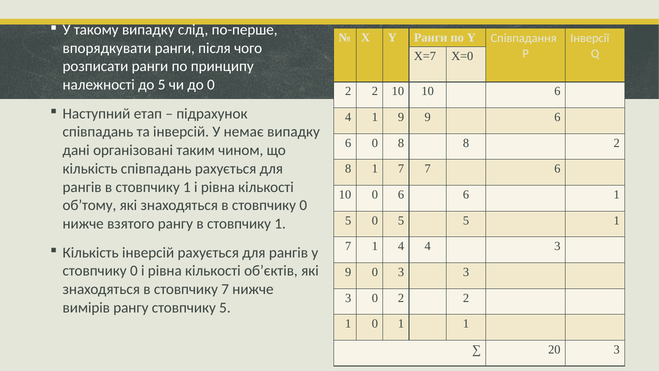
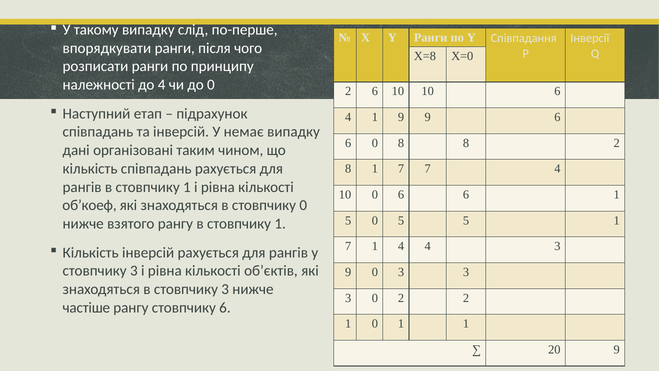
X=7: X=7 -> X=8 (425, 56)
до 5: 5 -> 4 (162, 85)
2: 2 -> 6 (375, 91)
7 6: 6 -> 4 (557, 169)
об’тому: об’тому -> об’коеф (89, 205)
0: 0 -> 3 (134, 271)
в стовпчику 7: 7 -> 3 (225, 289)
вимірів: вимірів -> частіше (86, 307)
стовпчику 5: 5 -> 6 (225, 307)
20 3: 3 -> 9 (617, 349)
